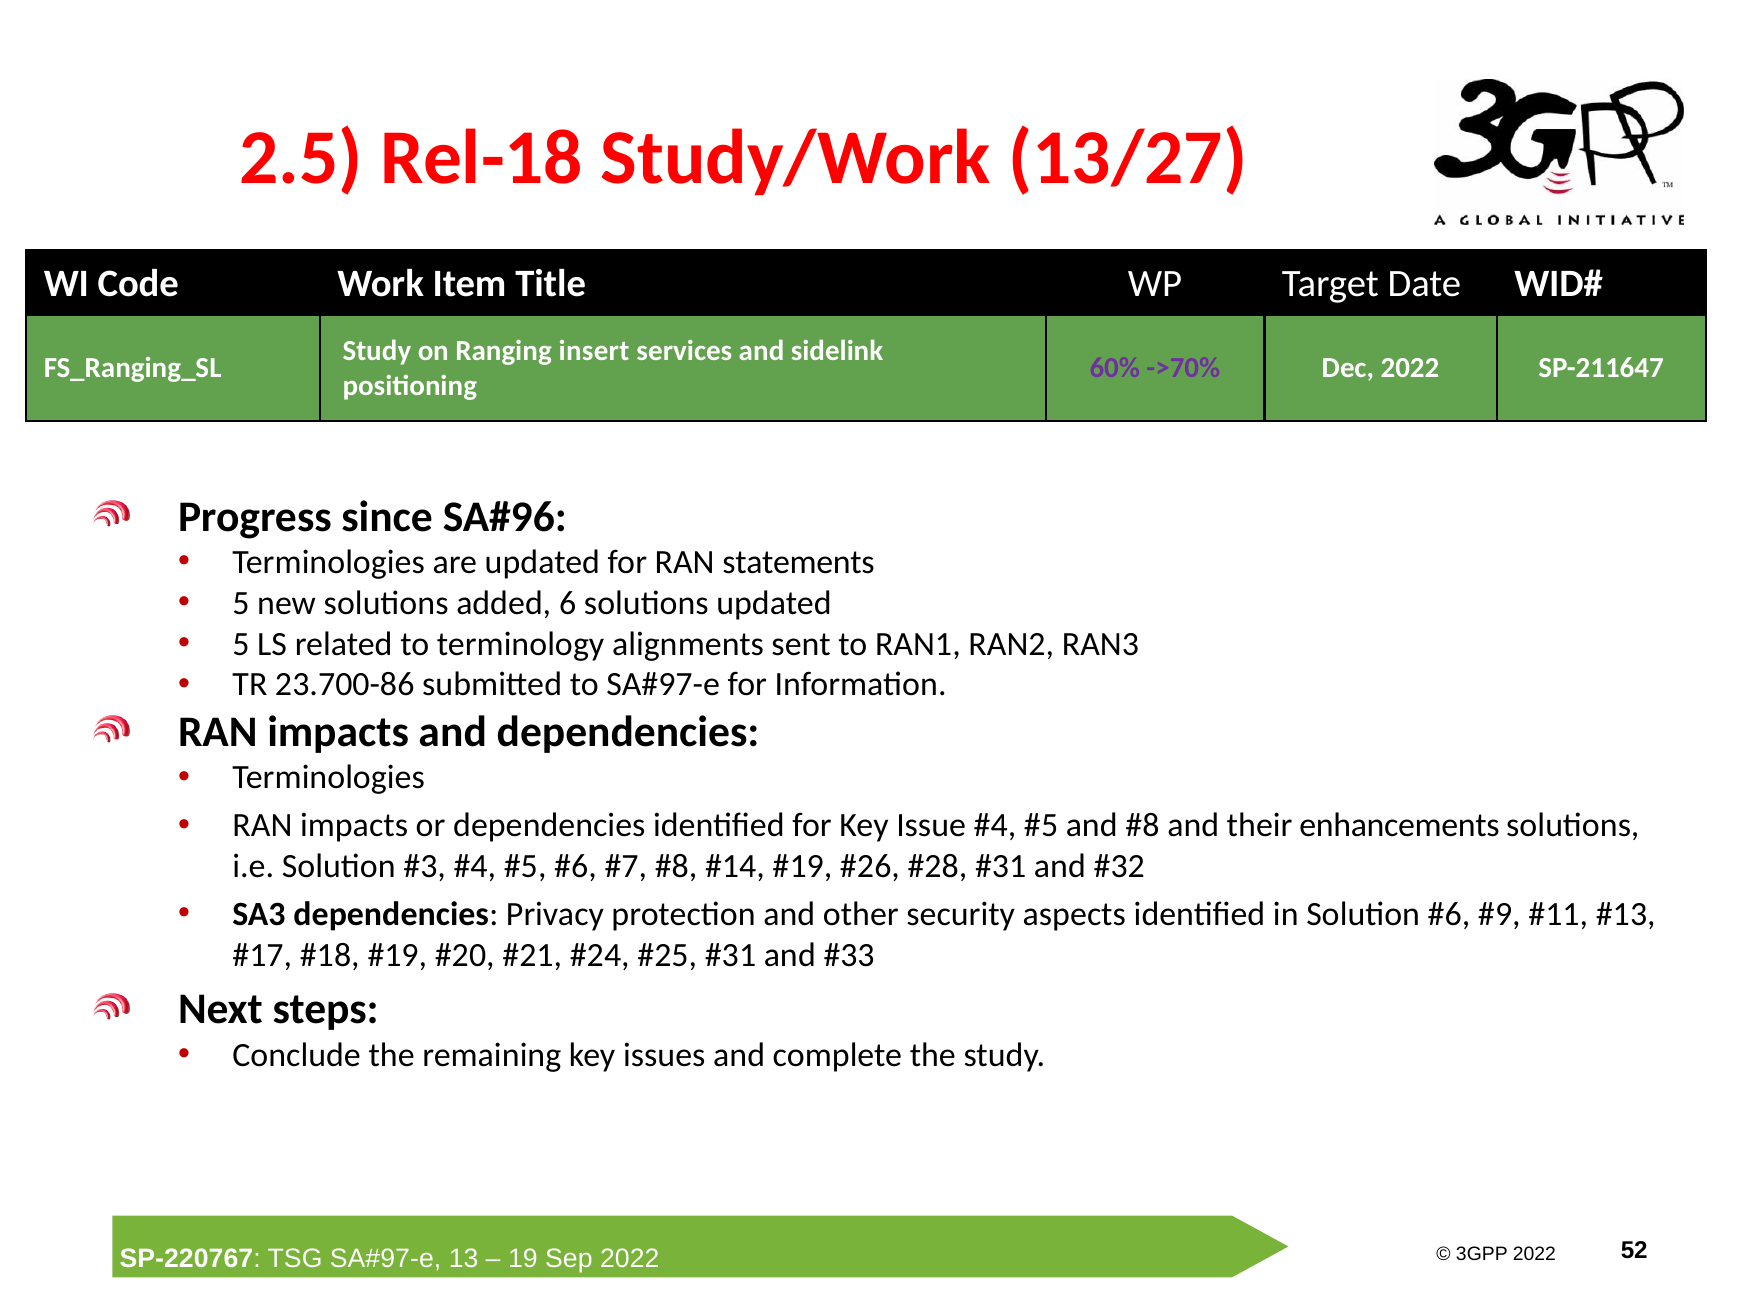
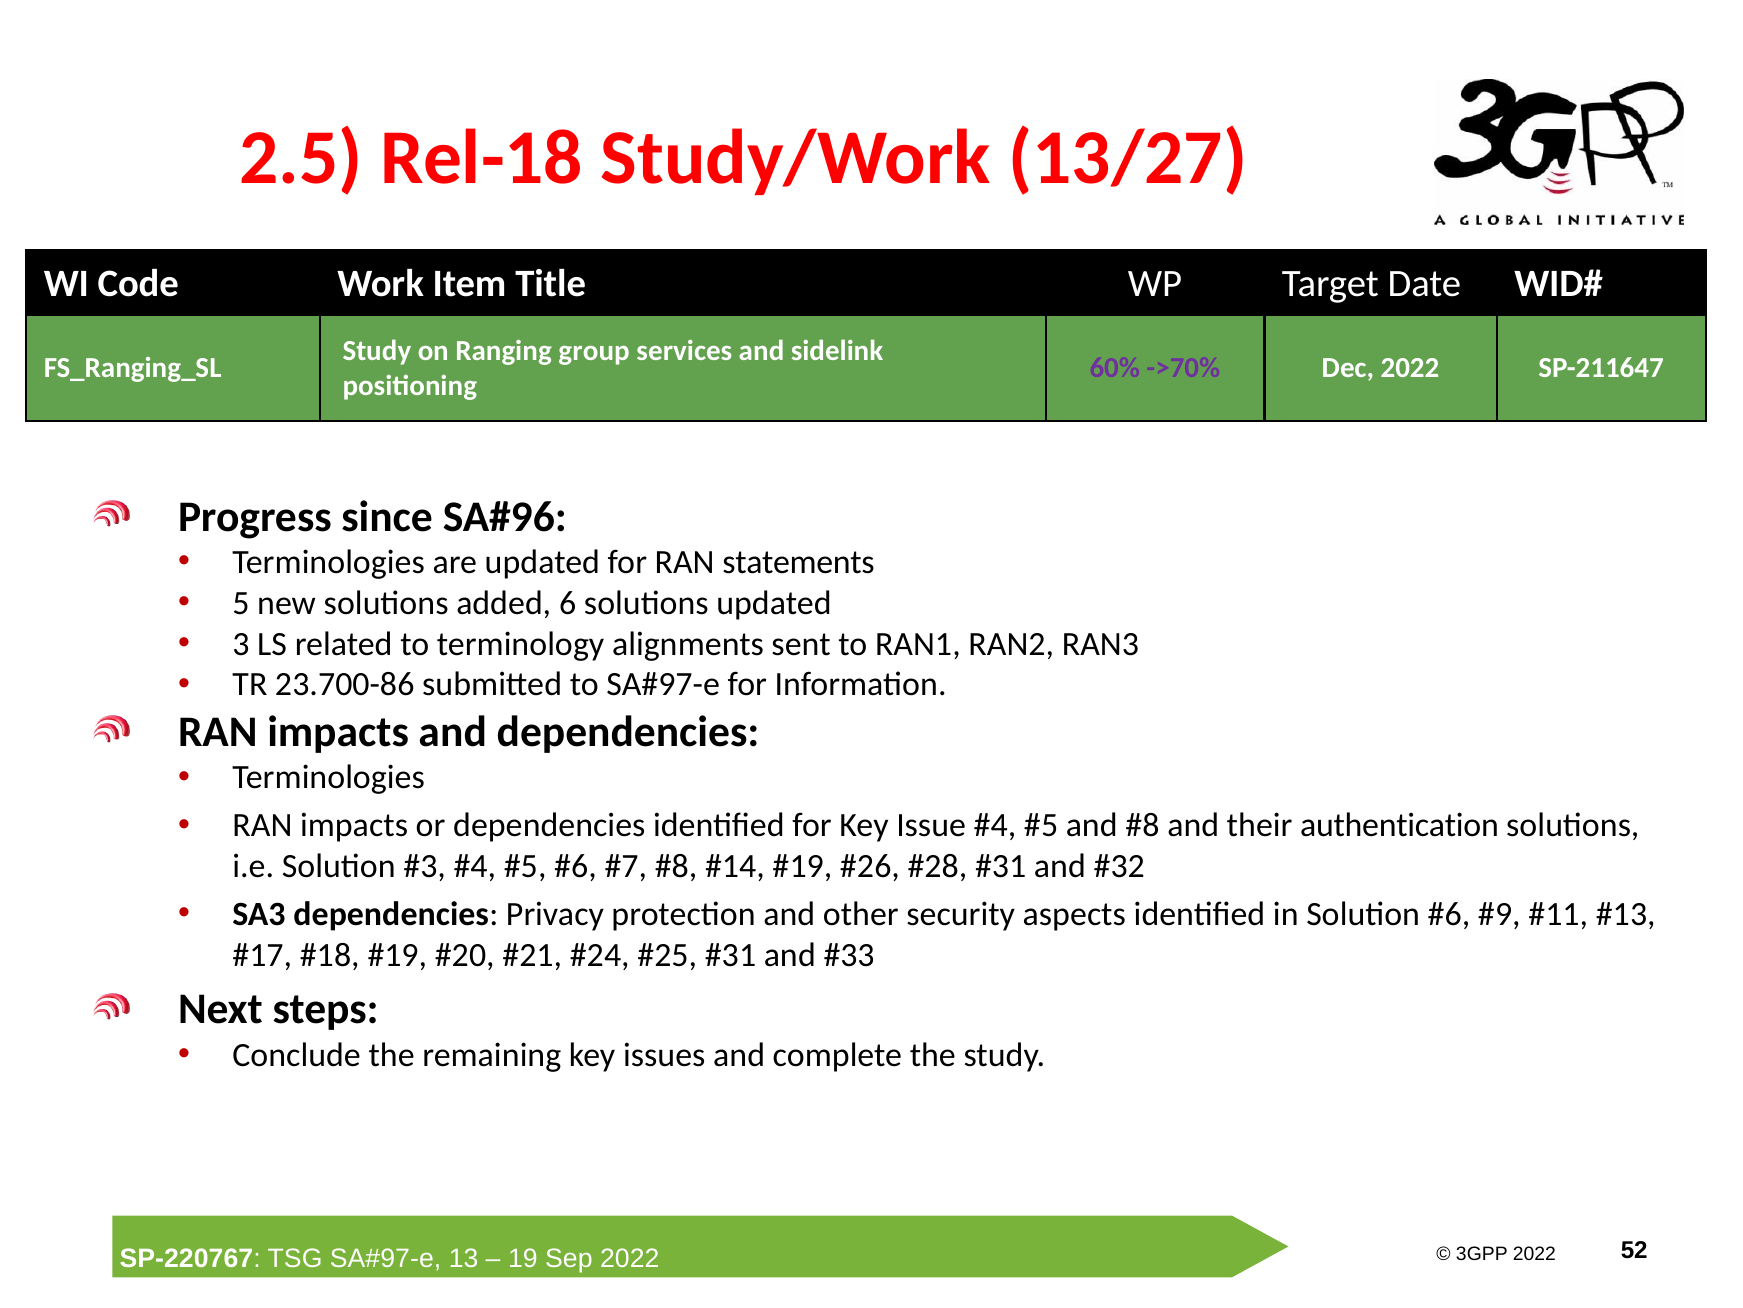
insert: insert -> group (594, 350)
5: 5 -> 3 (241, 644)
enhancements: enhancements -> authentication (1399, 825)
